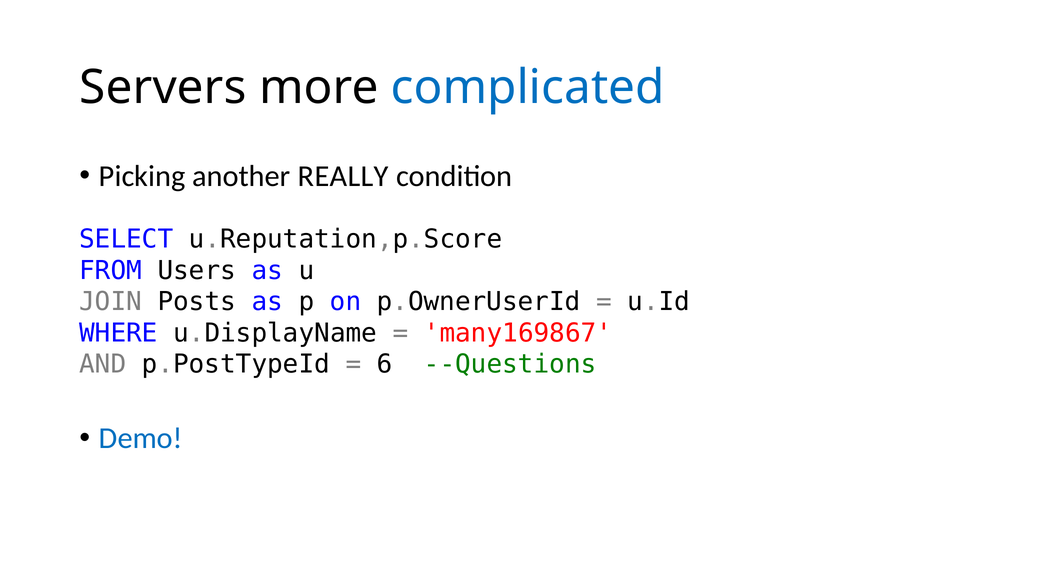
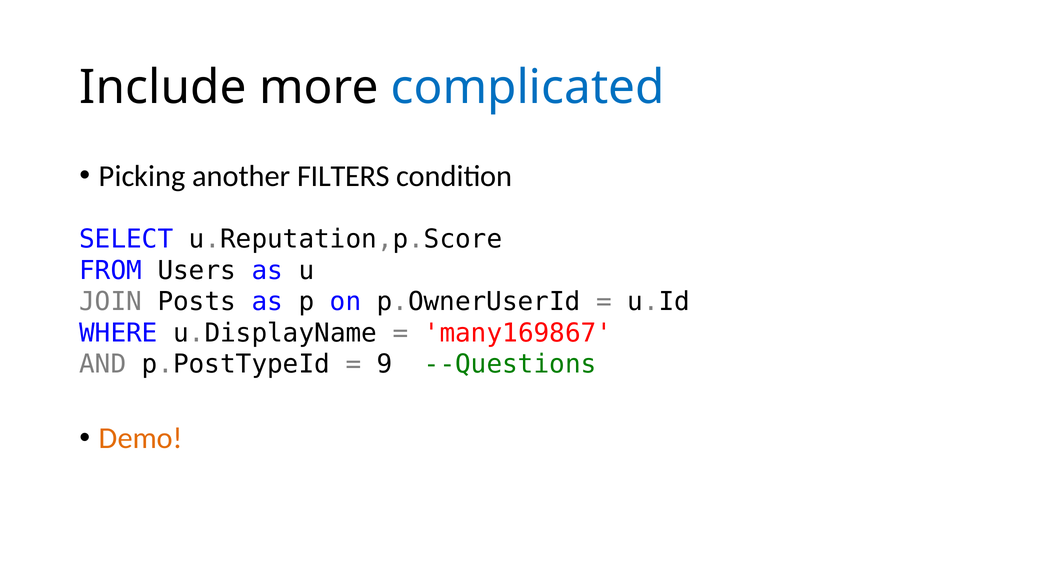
Servers: Servers -> Include (163, 88)
REALLY: REALLY -> FILTERS (344, 176)
6: 6 -> 9 (385, 364)
Demo colour: blue -> orange (141, 438)
